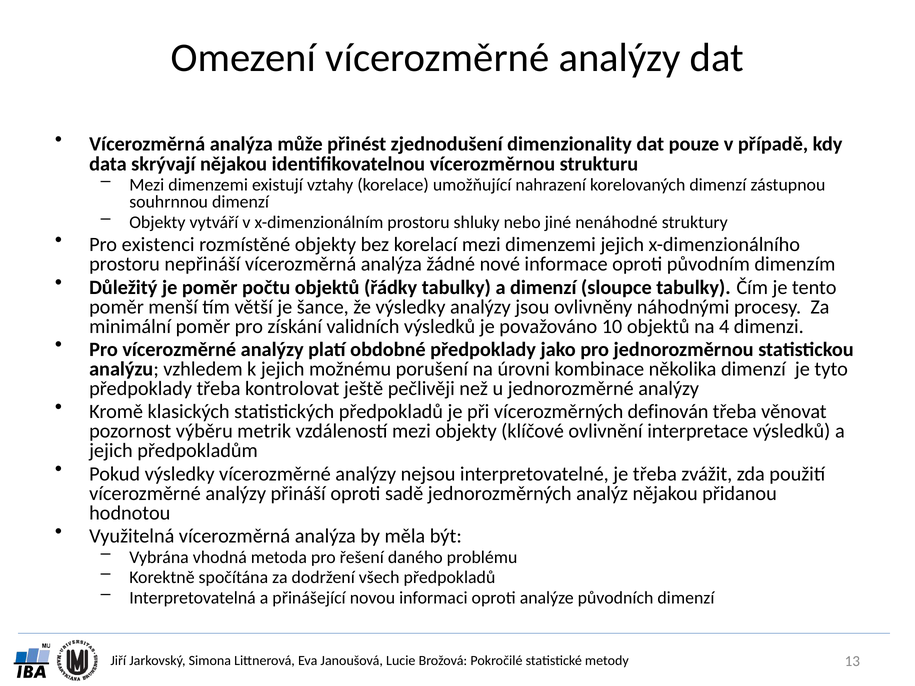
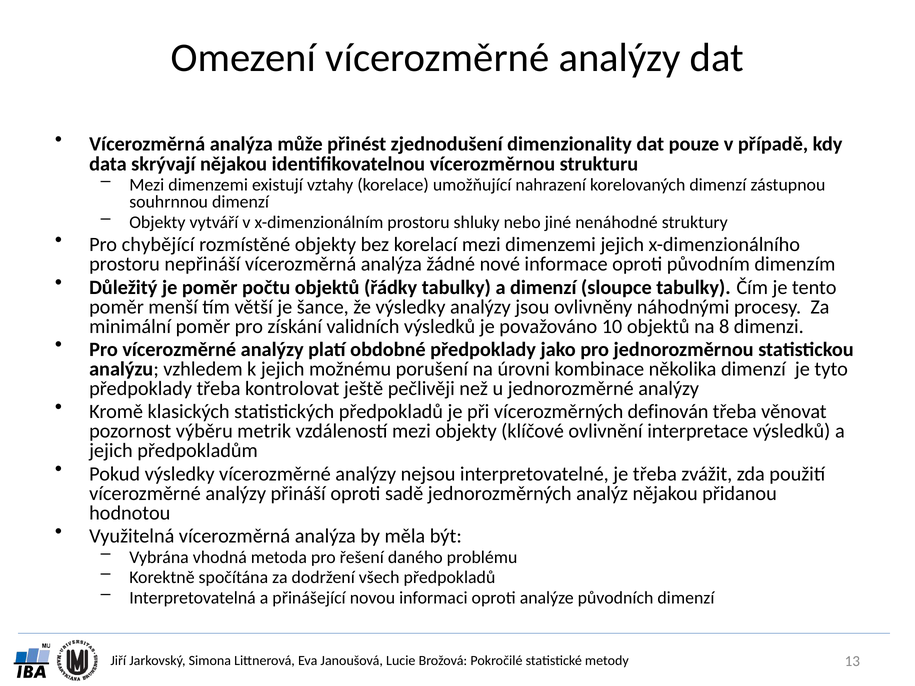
existenci: existenci -> chybějící (158, 245)
4: 4 -> 8 (724, 326)
